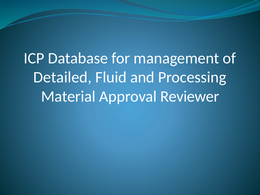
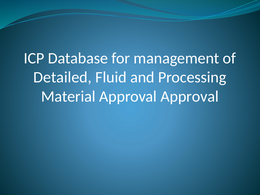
Approval Reviewer: Reviewer -> Approval (190, 96)
